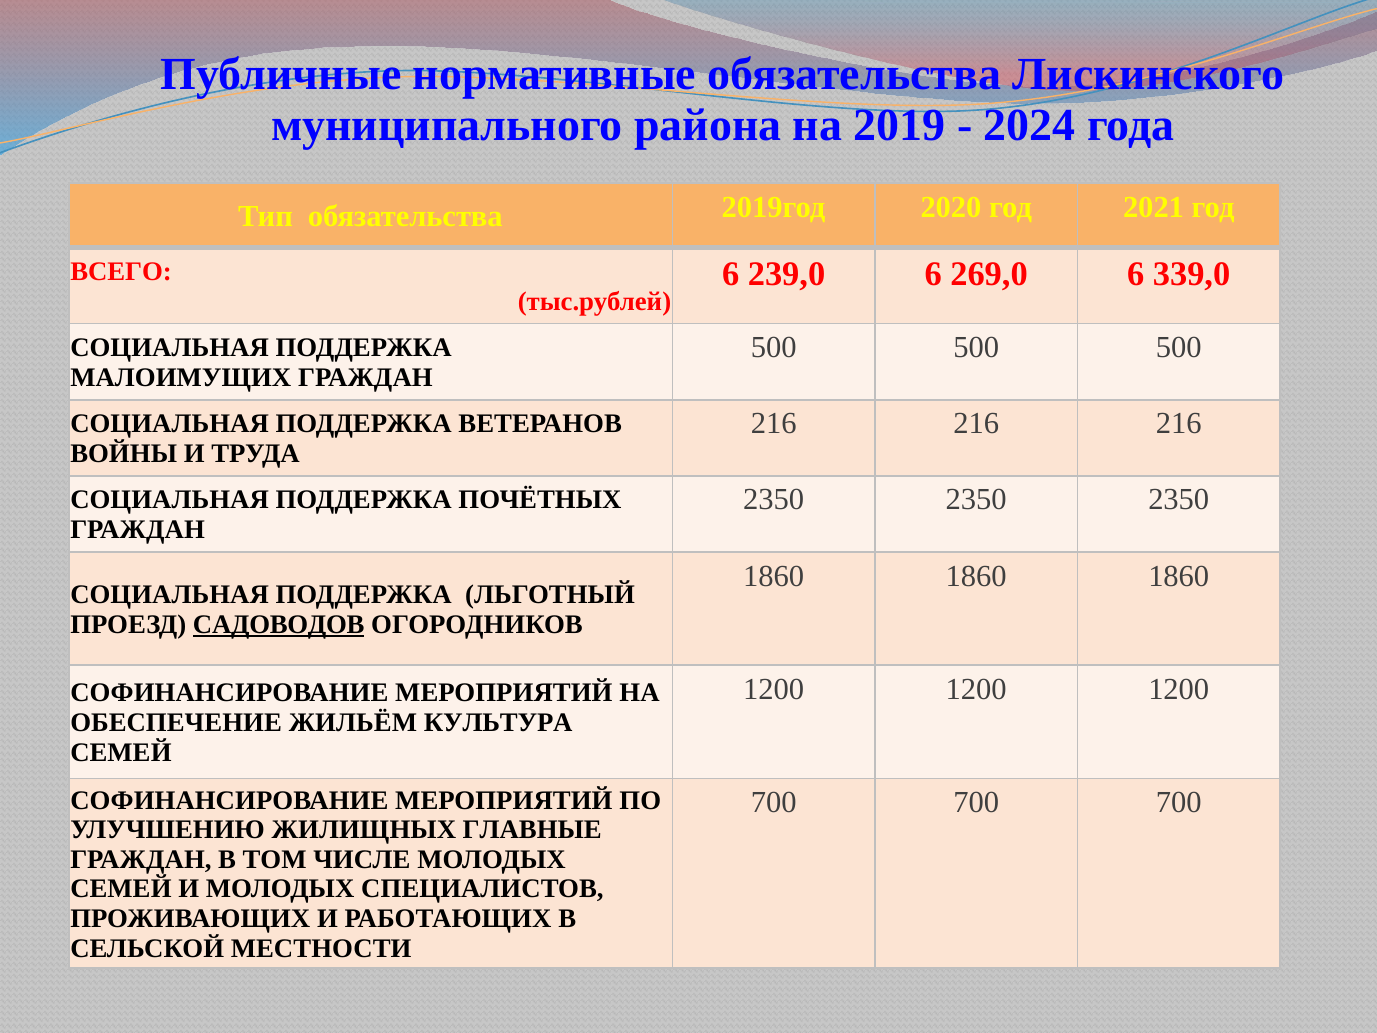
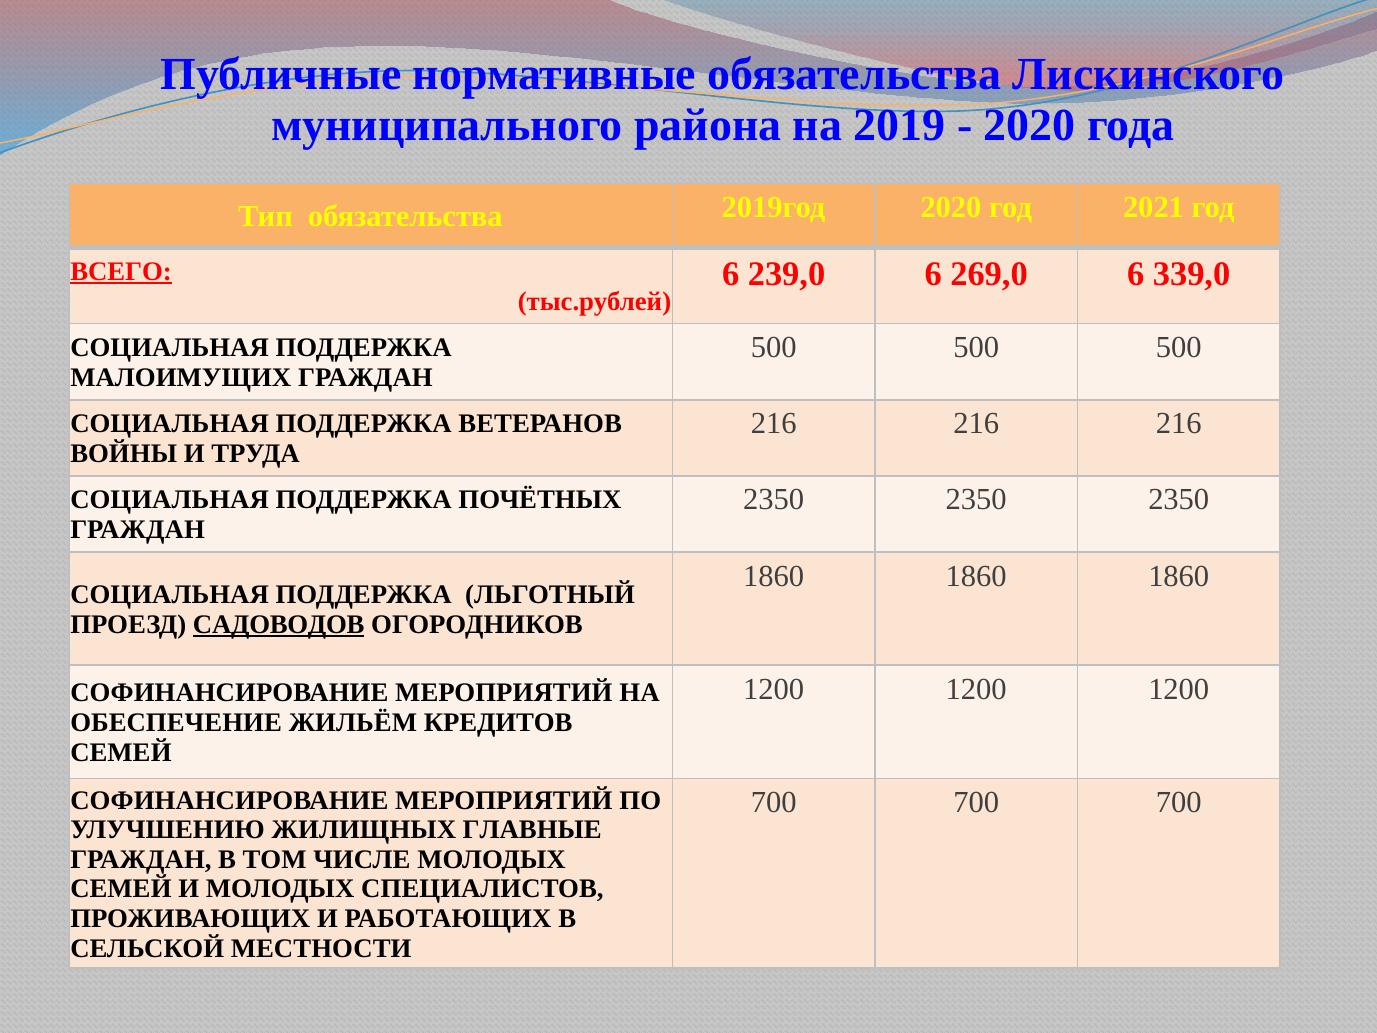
2024: 2024 -> 2020 (1030, 126)
ВСЕГО underline: none -> present (121, 272)
КУЛЬТУРА: КУЛЬТУРА -> КРЕДИТОВ (498, 722)
